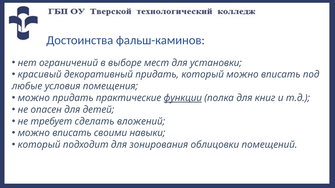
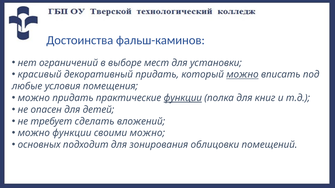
можно underline: none -> present (242, 75)
вписать: вписать -> функции (72, 133)
своими навыки: навыки -> можно (147, 133)
который: который -> основных (39, 145)
